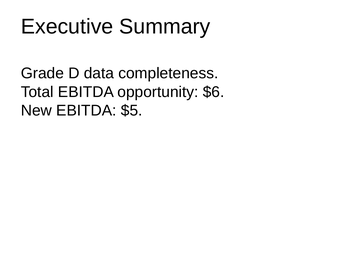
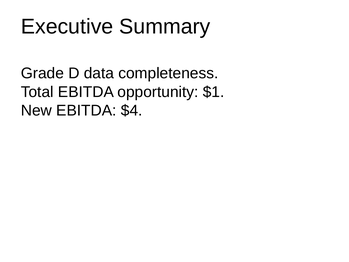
$6: $6 -> $1 (214, 92)
$5: $5 -> $4 (132, 110)
